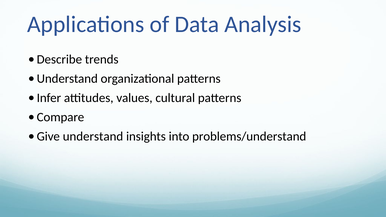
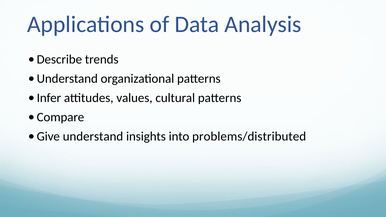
problems/understand: problems/understand -> problems/distributed (249, 136)
